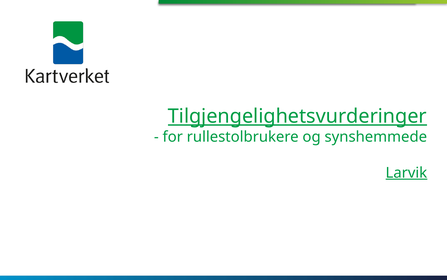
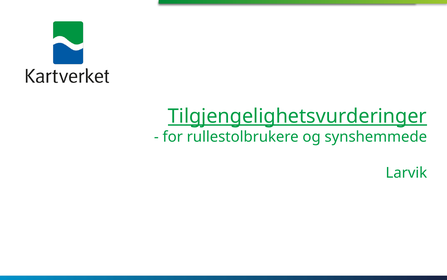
Larvik underline: present -> none (406, 172)
